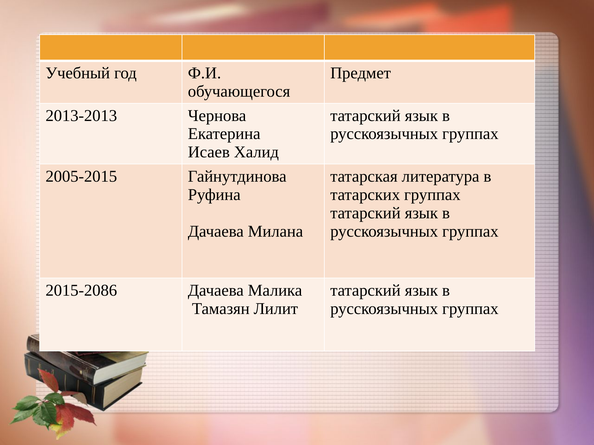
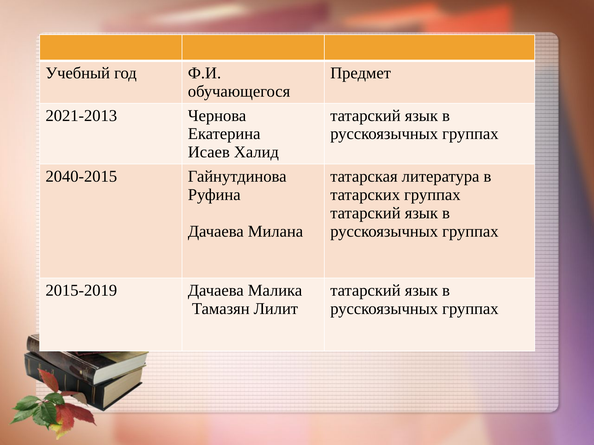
2013-2013: 2013-2013 -> 2021-2013 (81, 116)
2005-2015: 2005-2015 -> 2040-2015 (81, 177)
2015-2086: 2015-2086 -> 2015-2019 (81, 291)
